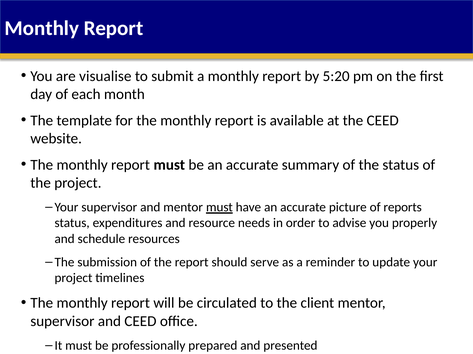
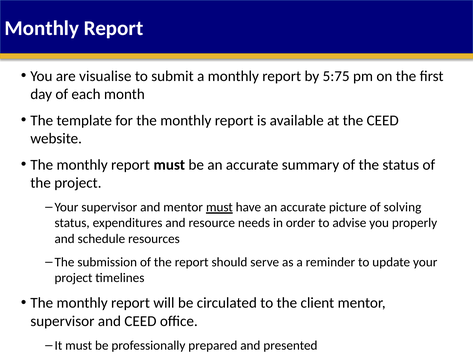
5:20: 5:20 -> 5:75 (336, 76)
reports: reports -> solving (403, 208)
